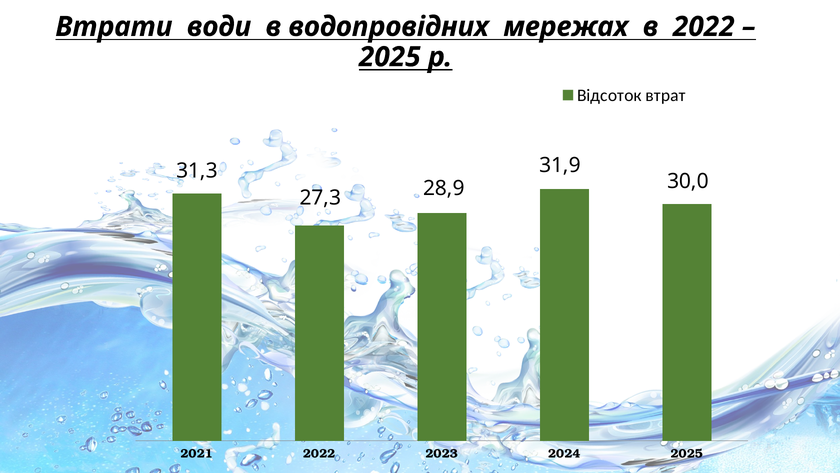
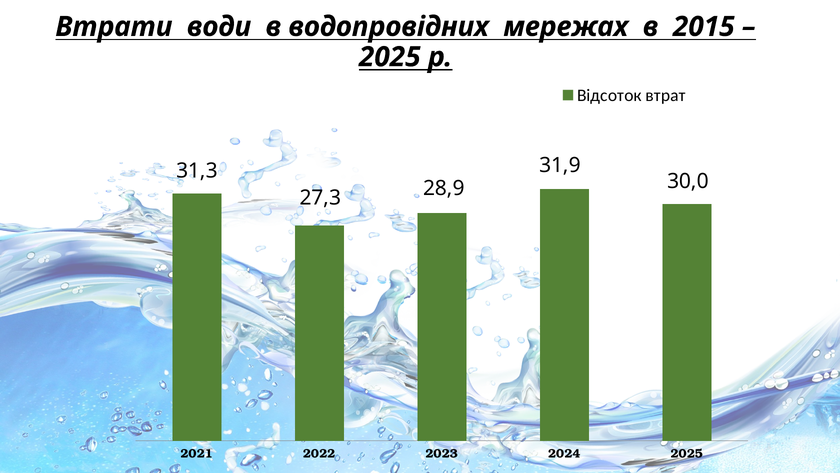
в 2022: 2022 -> 2015 (704, 27)
